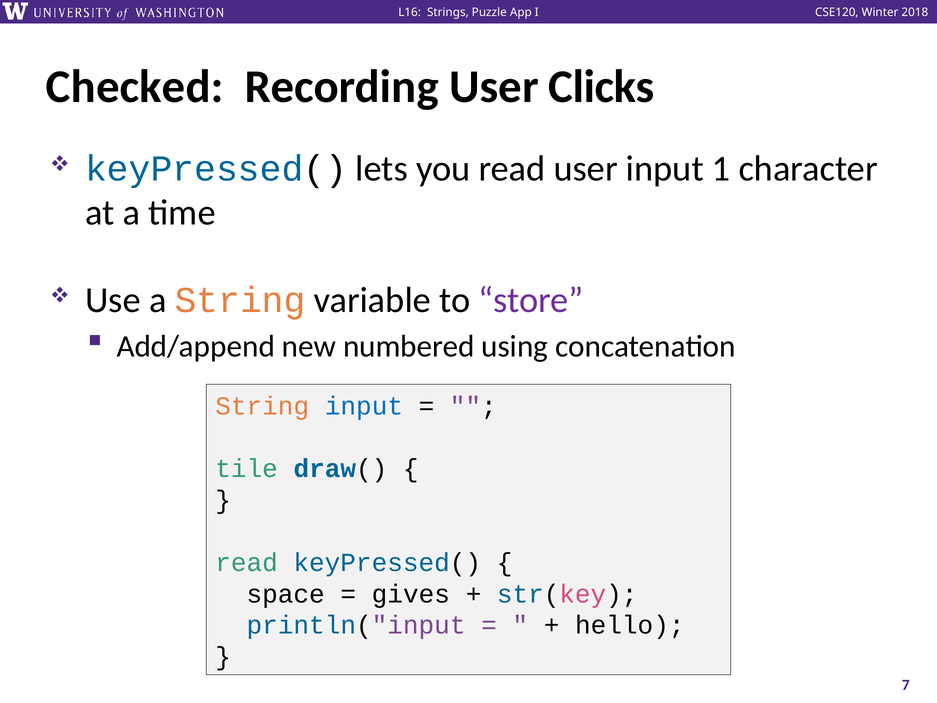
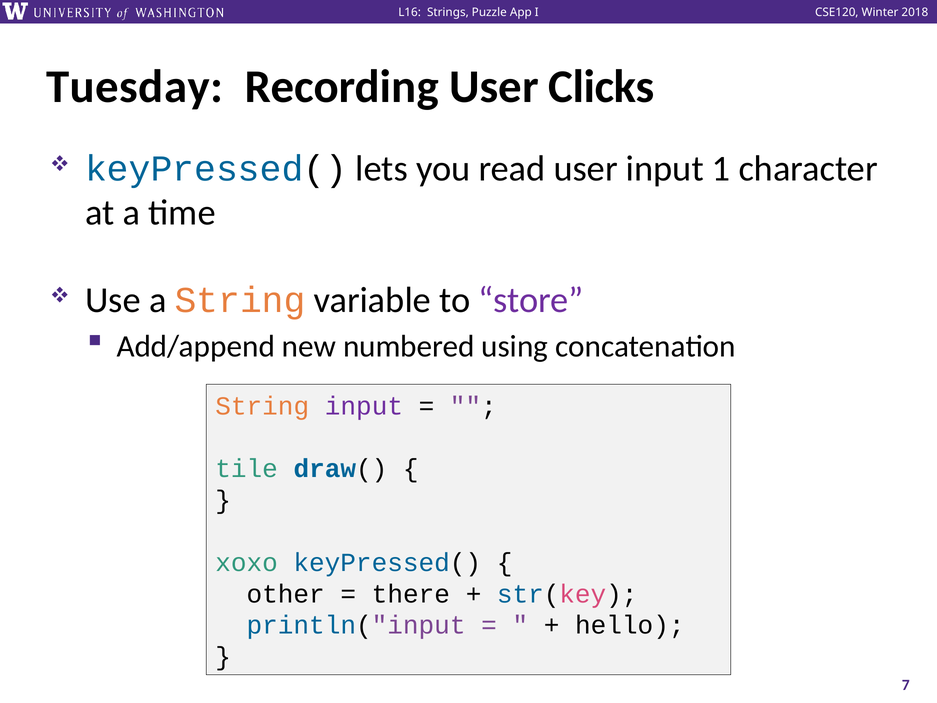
Checked: Checked -> Tuesday (135, 87)
input colour: blue -> purple (364, 406)
read: read -> xoxo (247, 562)
space: space -> other (286, 594)
gives: gives -> there (411, 594)
